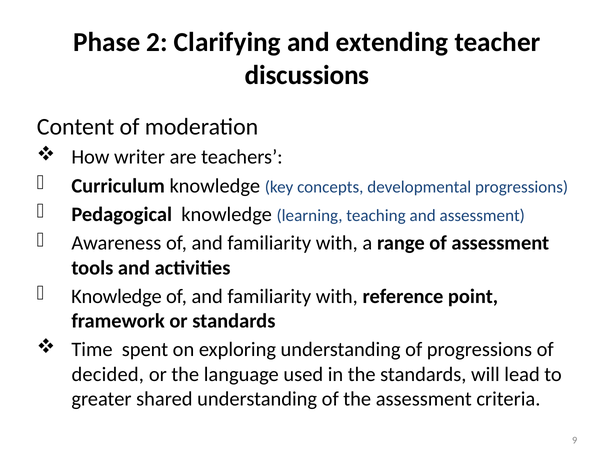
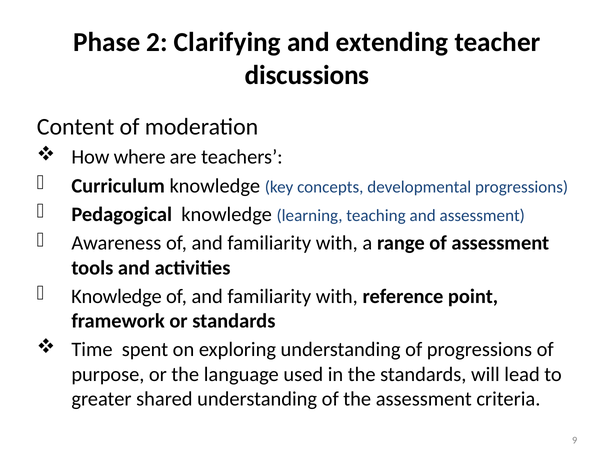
writer: writer -> where (140, 157)
decided: decided -> purpose (108, 374)
